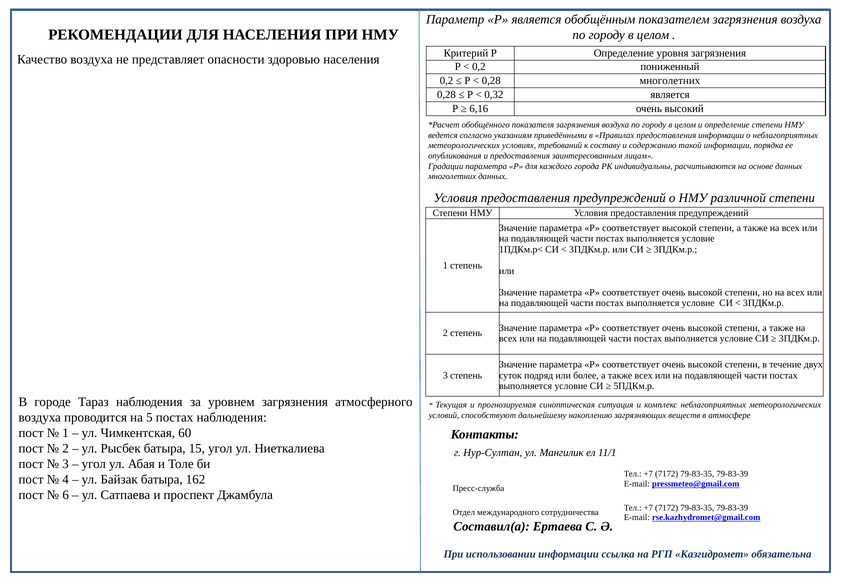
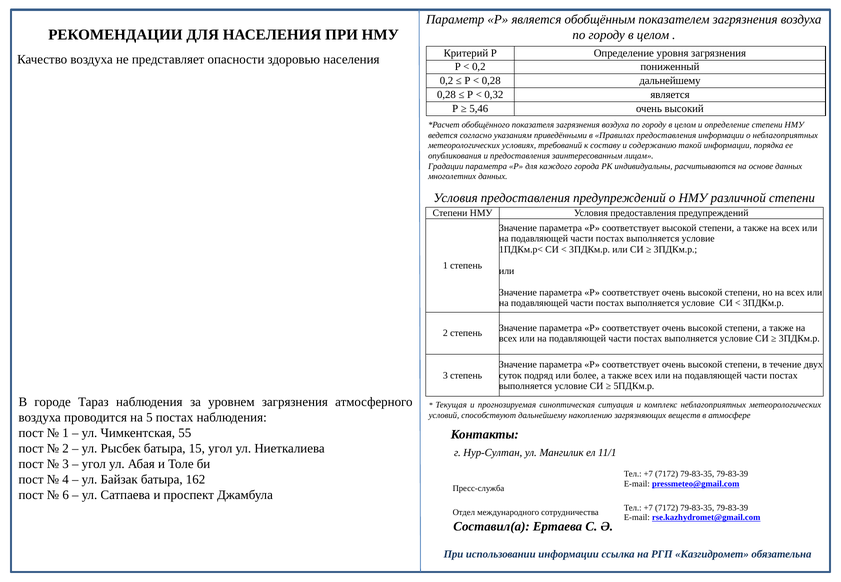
0,28 многолетних: многолетних -> дальнейшему (670, 81)
6,16: 6,16 -> 5,46 (479, 109)
60: 60 -> 55 (185, 433)
